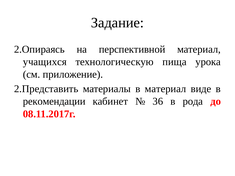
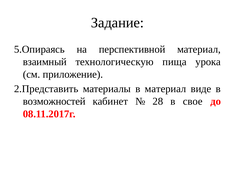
2.Опираясь: 2.Опираясь -> 5.Опираясь (39, 49)
учащихся: учащихся -> взаимный (45, 62)
рекомендации: рекомендации -> возможностей (54, 102)
36: 36 -> 28 (158, 102)
рода: рода -> свое (193, 102)
